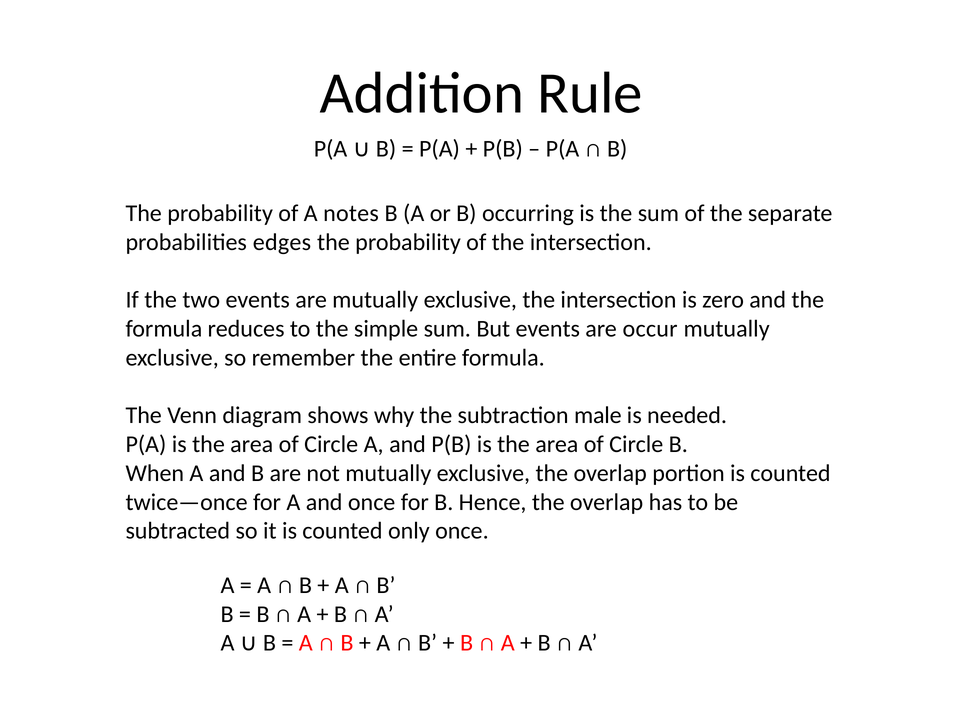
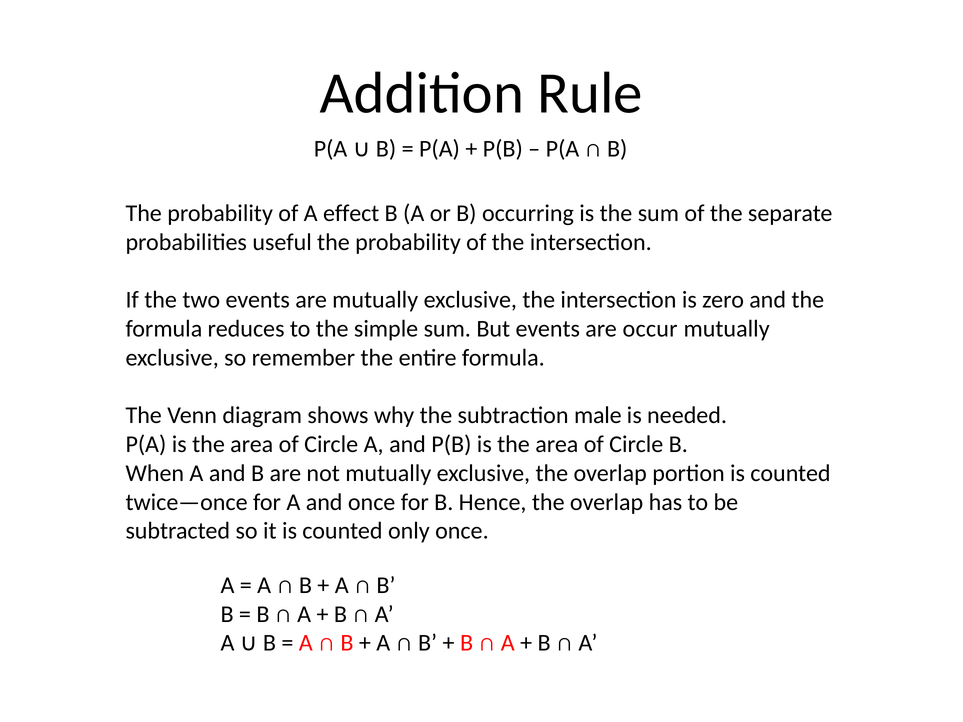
notes: notes -> effect (351, 213)
edges: edges -> useful (282, 242)
